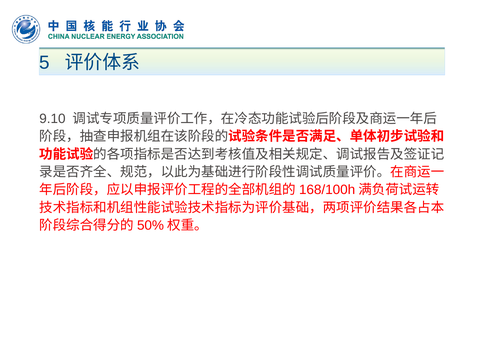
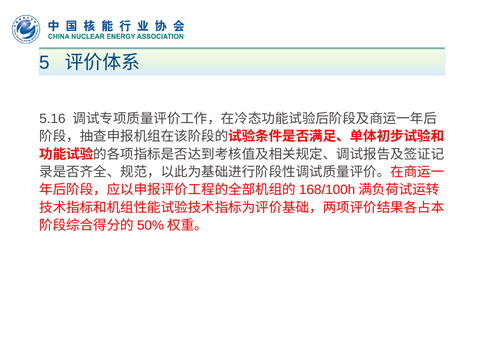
9.10: 9.10 -> 5.16 (52, 119)
